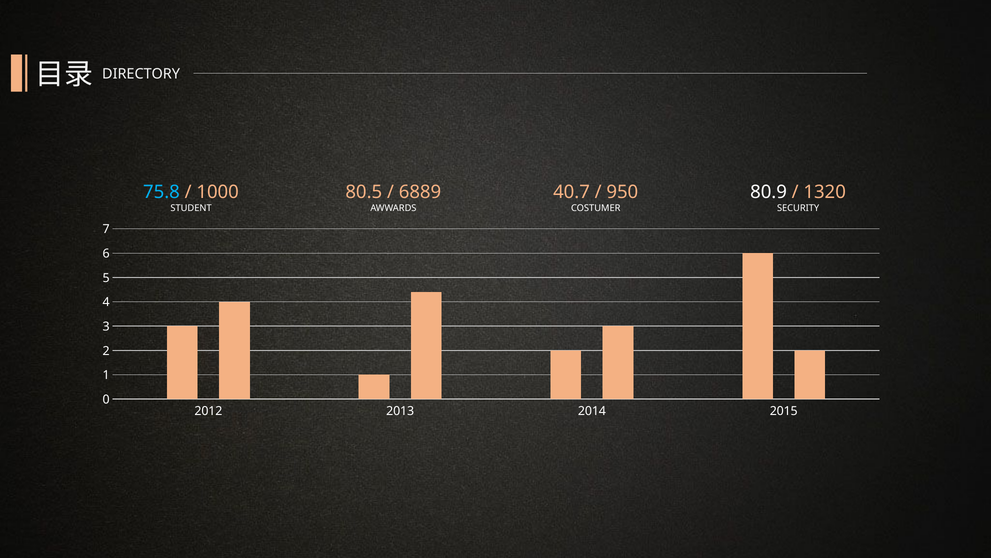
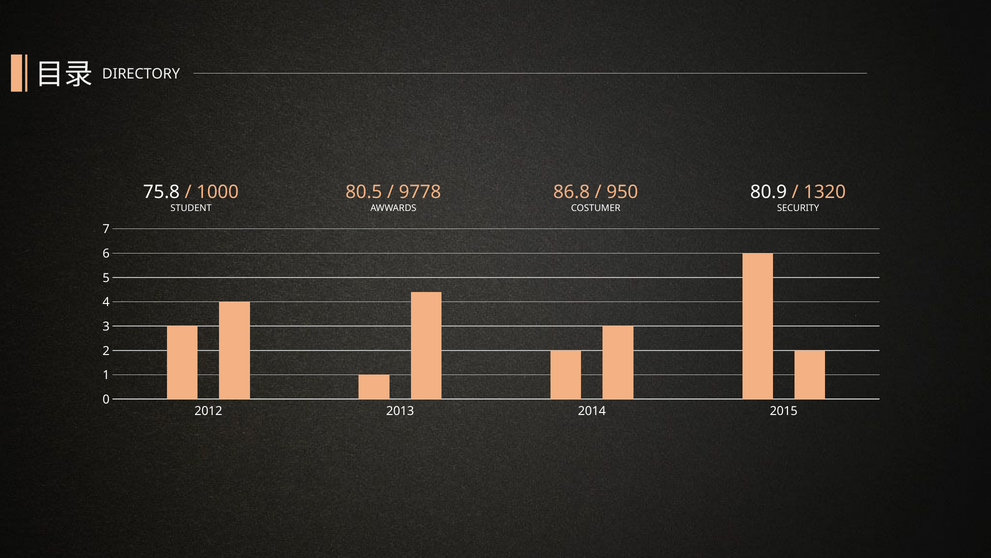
75.8 colour: light blue -> white (161, 192)
6889: 6889 -> 9778 (420, 192)
40.7: 40.7 -> 86.8 (572, 192)
